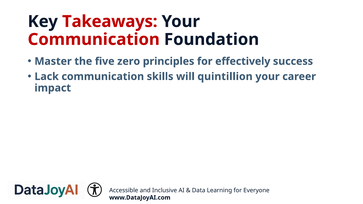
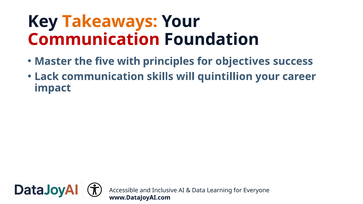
Takeaways colour: red -> orange (110, 22)
zero: zero -> with (129, 61)
effectively: effectively -> objectives (243, 61)
